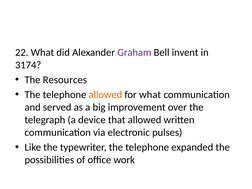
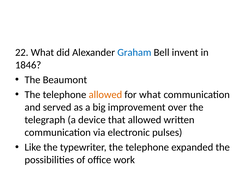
Graham colour: purple -> blue (134, 52)
3174: 3174 -> 1846 (28, 65)
Resources: Resources -> Beaumont (65, 80)
